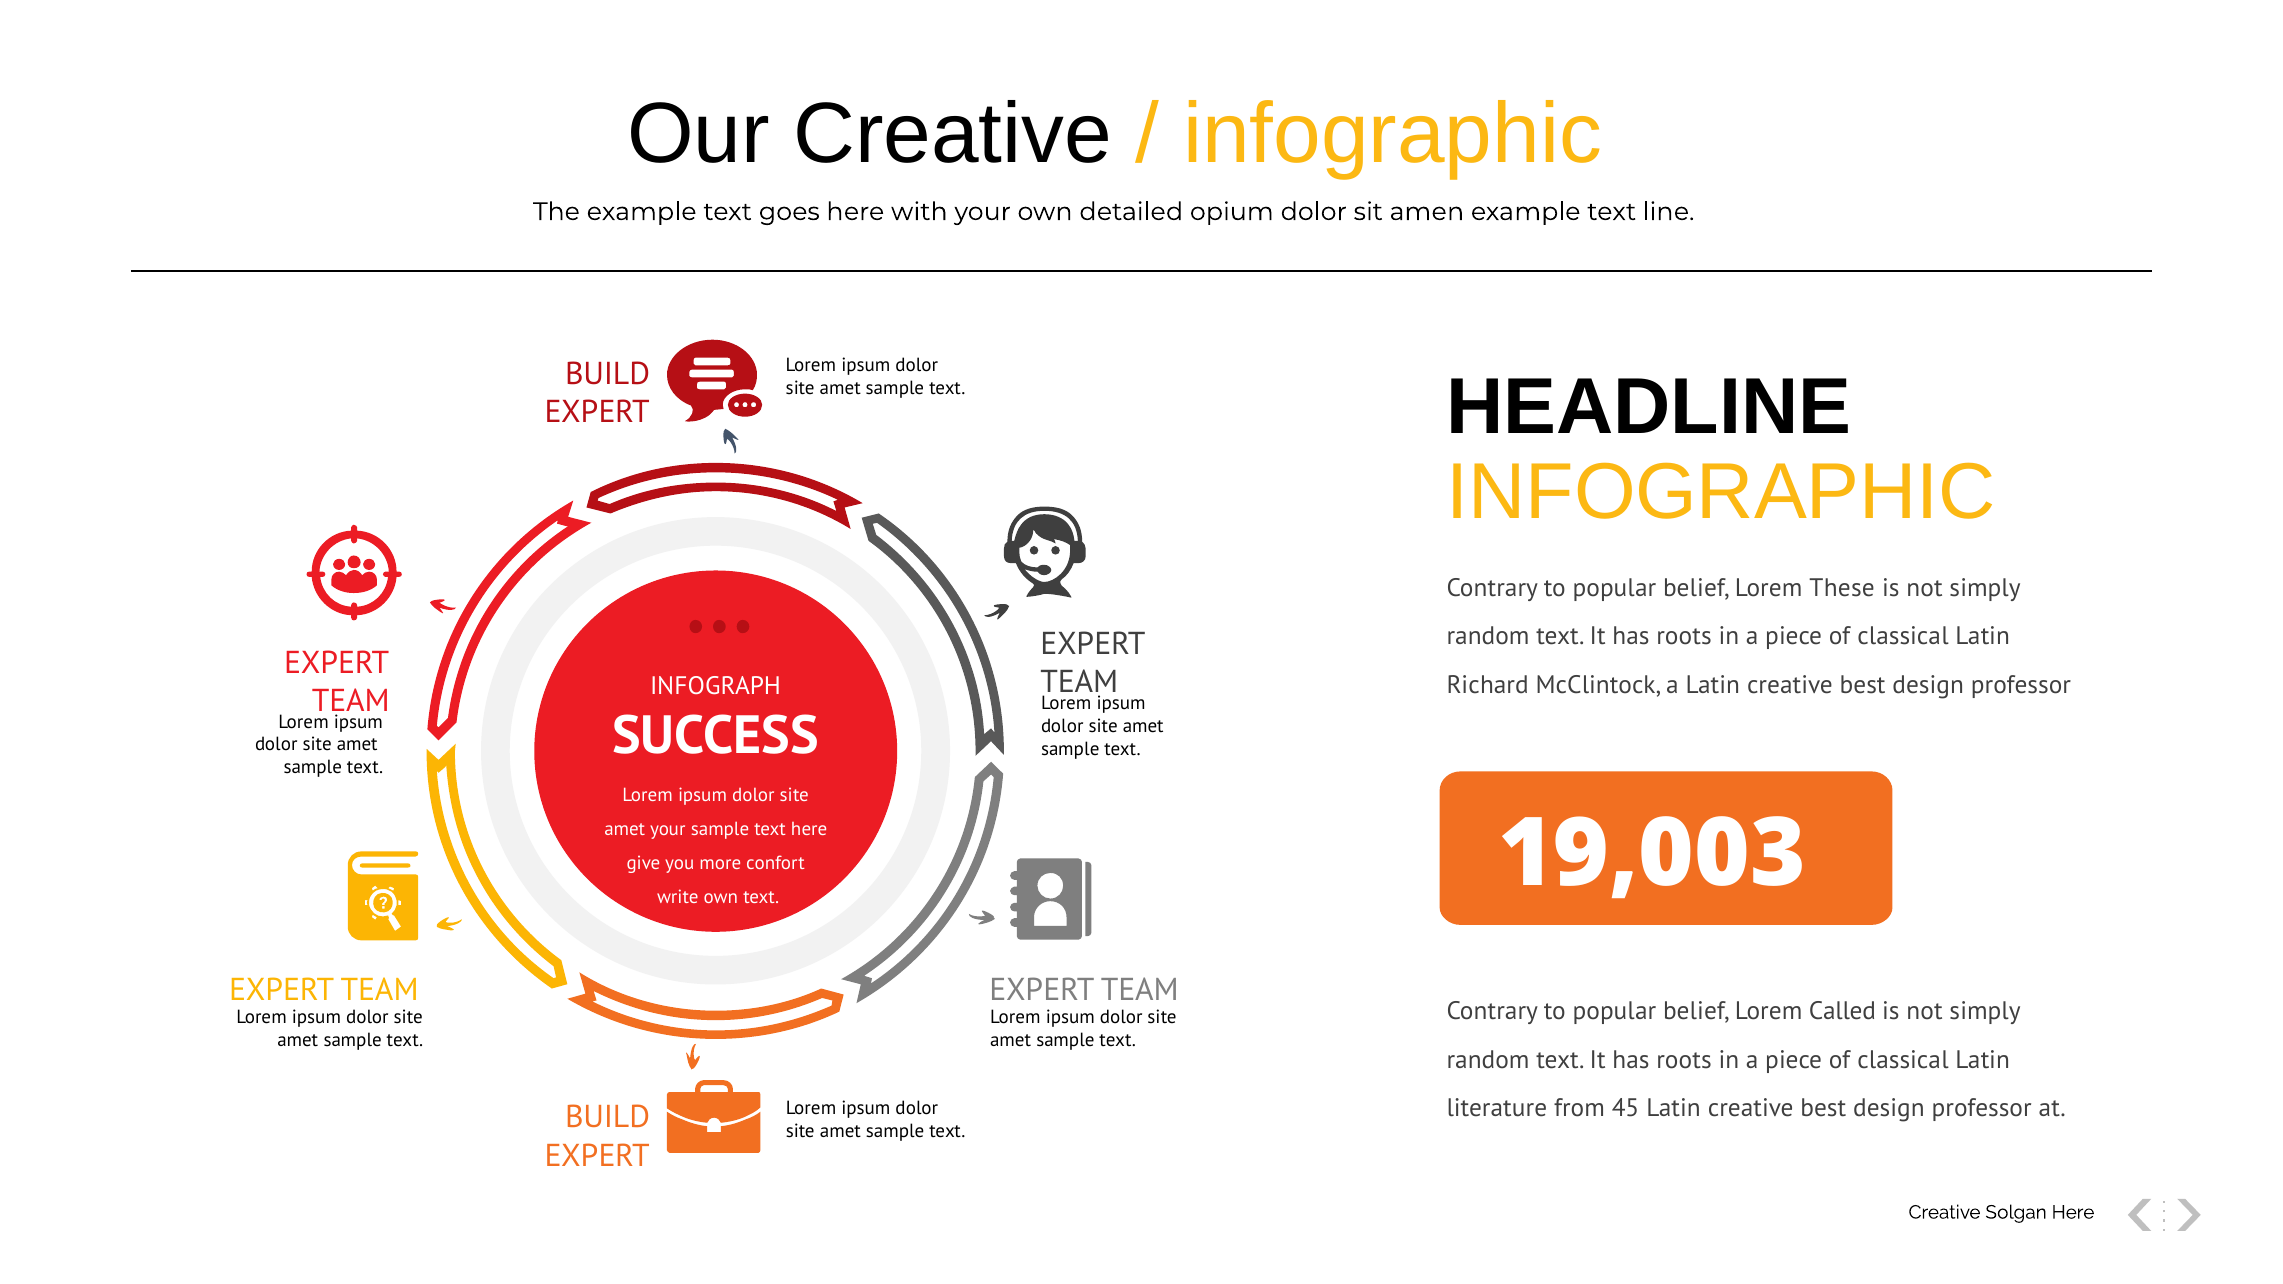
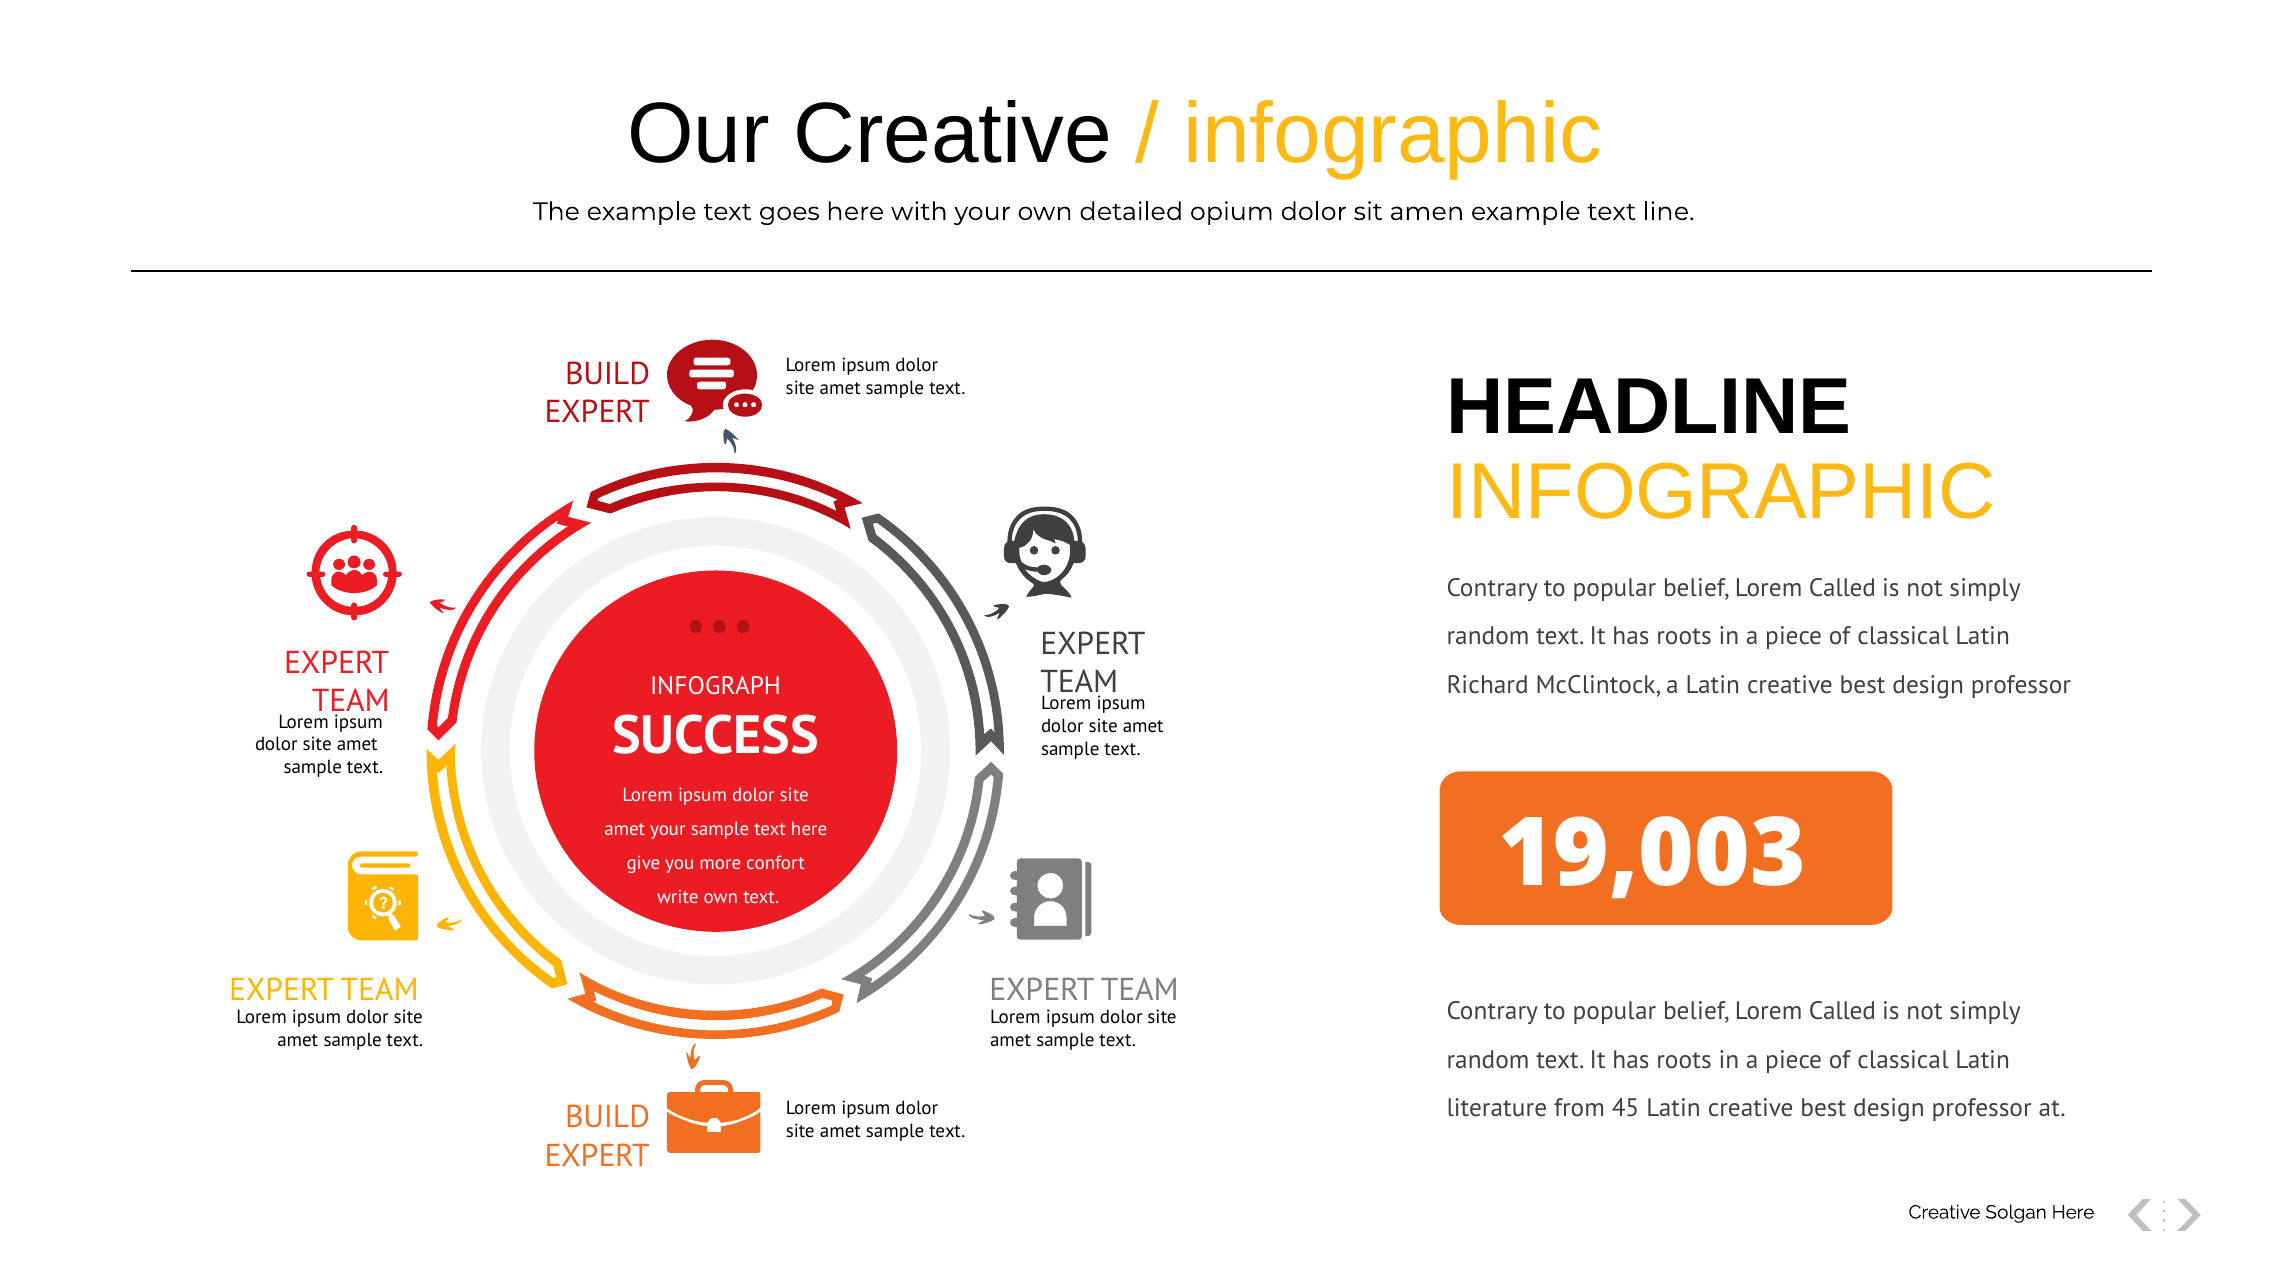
These: These -> Called (1842, 588)
